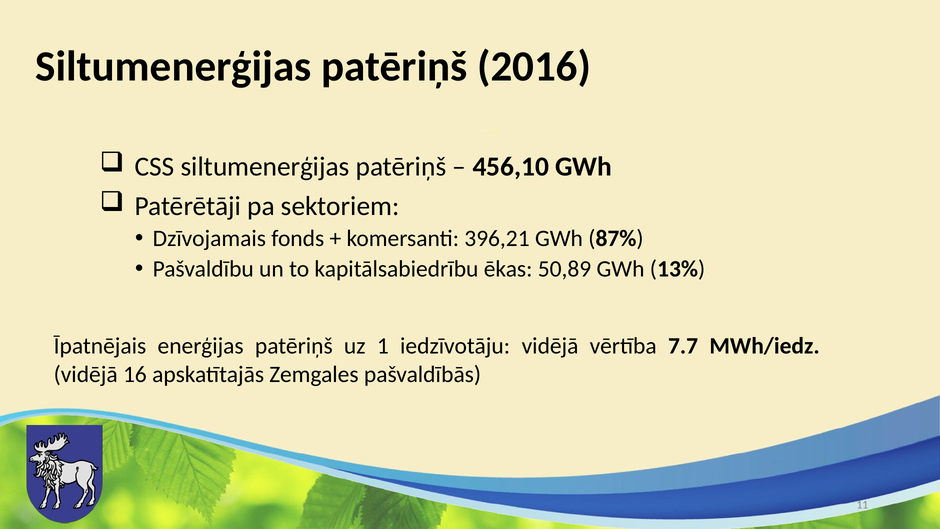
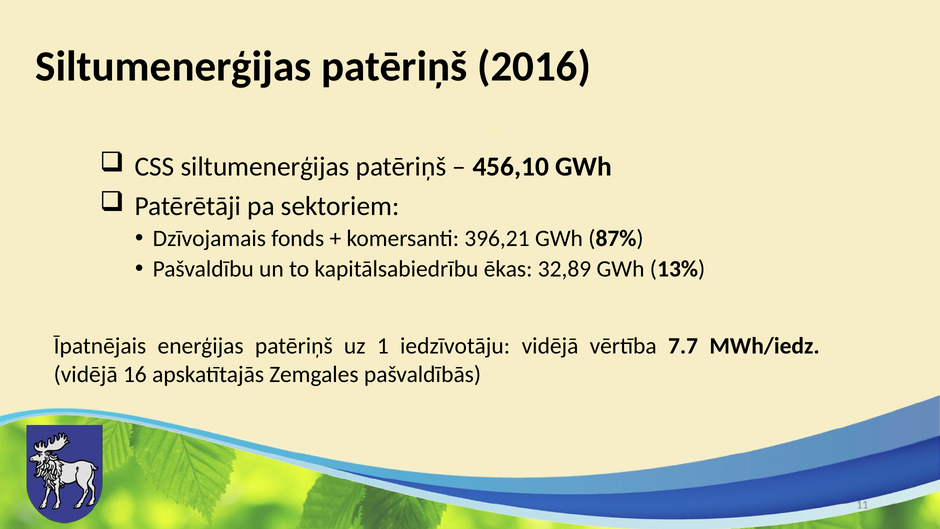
50,89: 50,89 -> 32,89 (564, 269)
